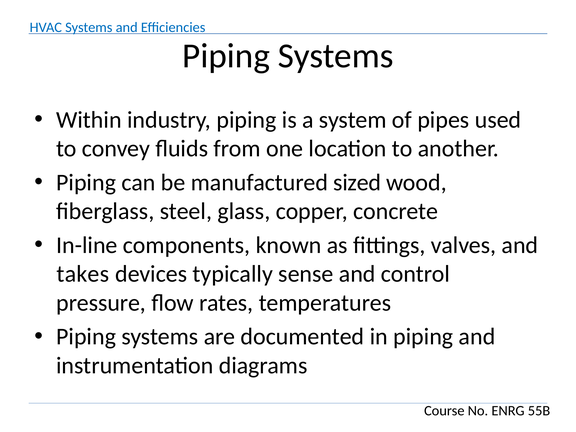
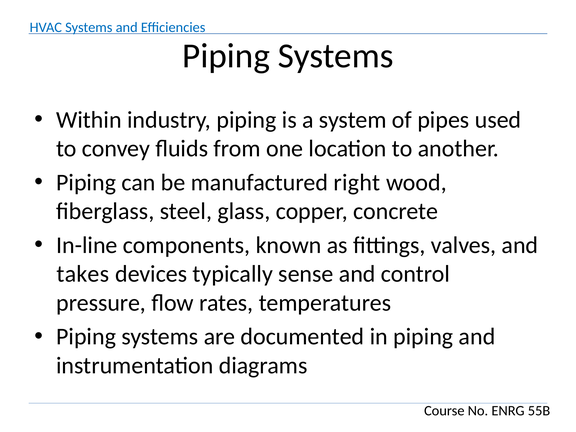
sized: sized -> right (357, 182)
